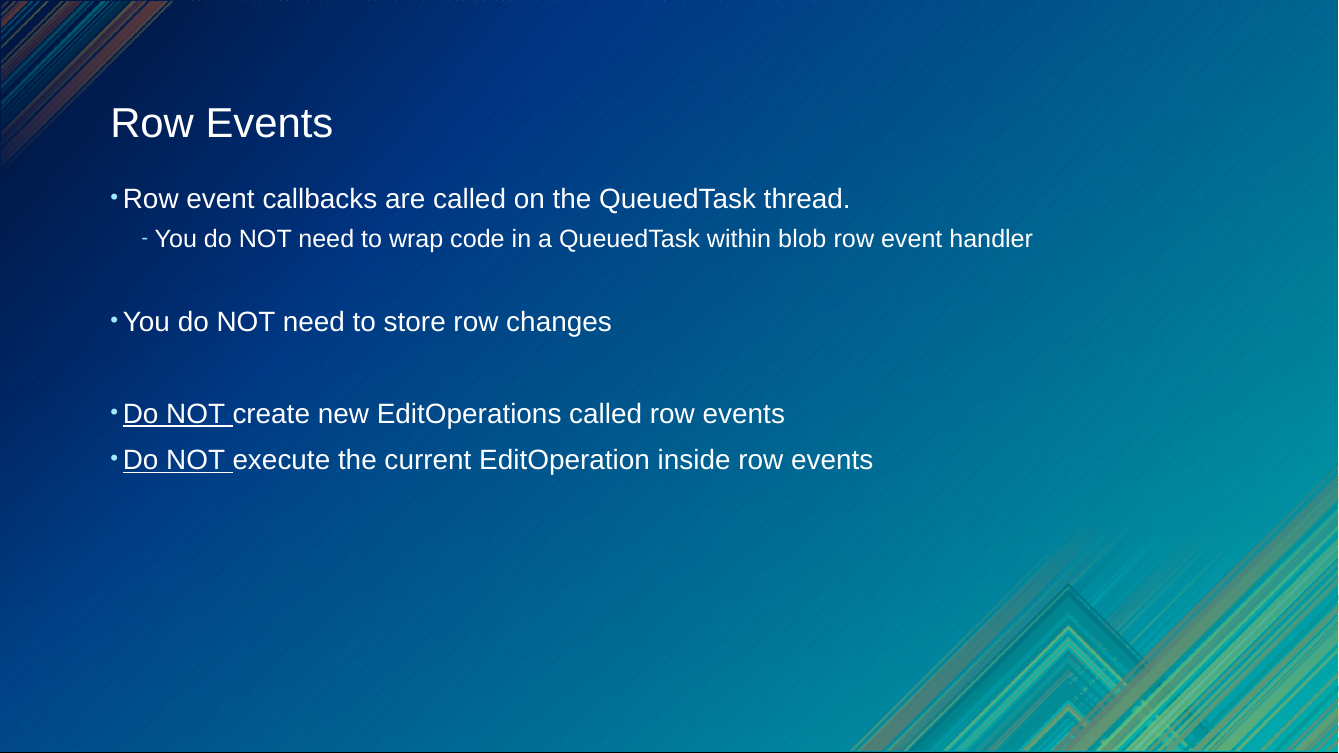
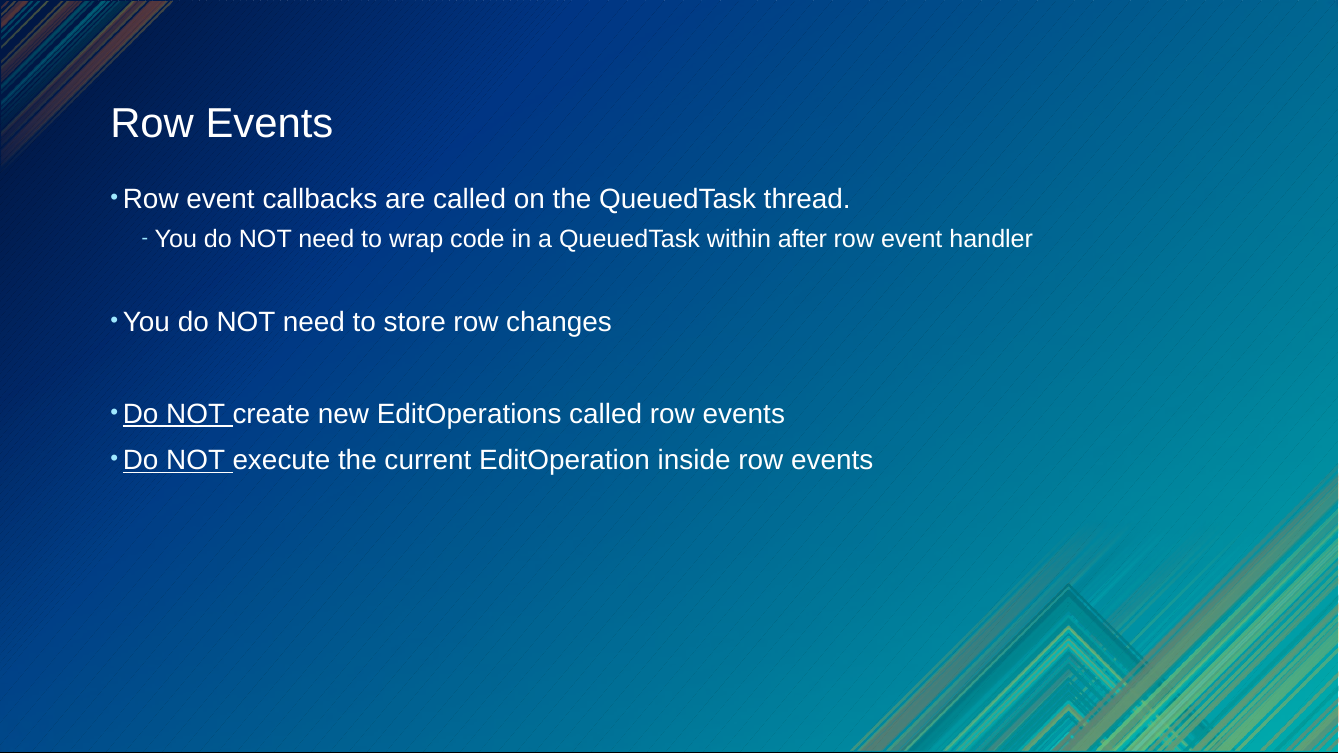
blob: blob -> after (802, 239)
